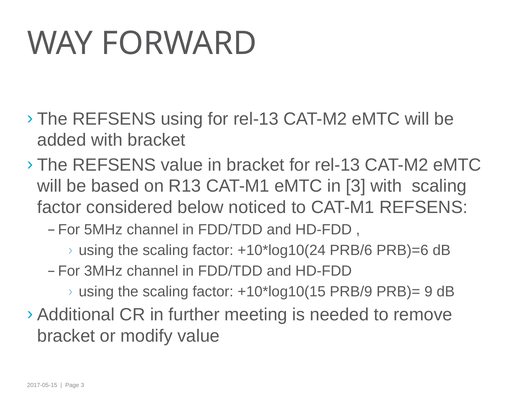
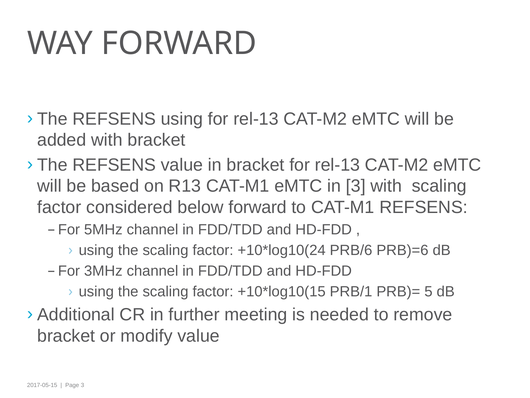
below noticed: noticed -> forward (258, 207)
PRB/9: PRB/9 -> PRB/1 (351, 291)
9: 9 -> 5 (428, 291)
